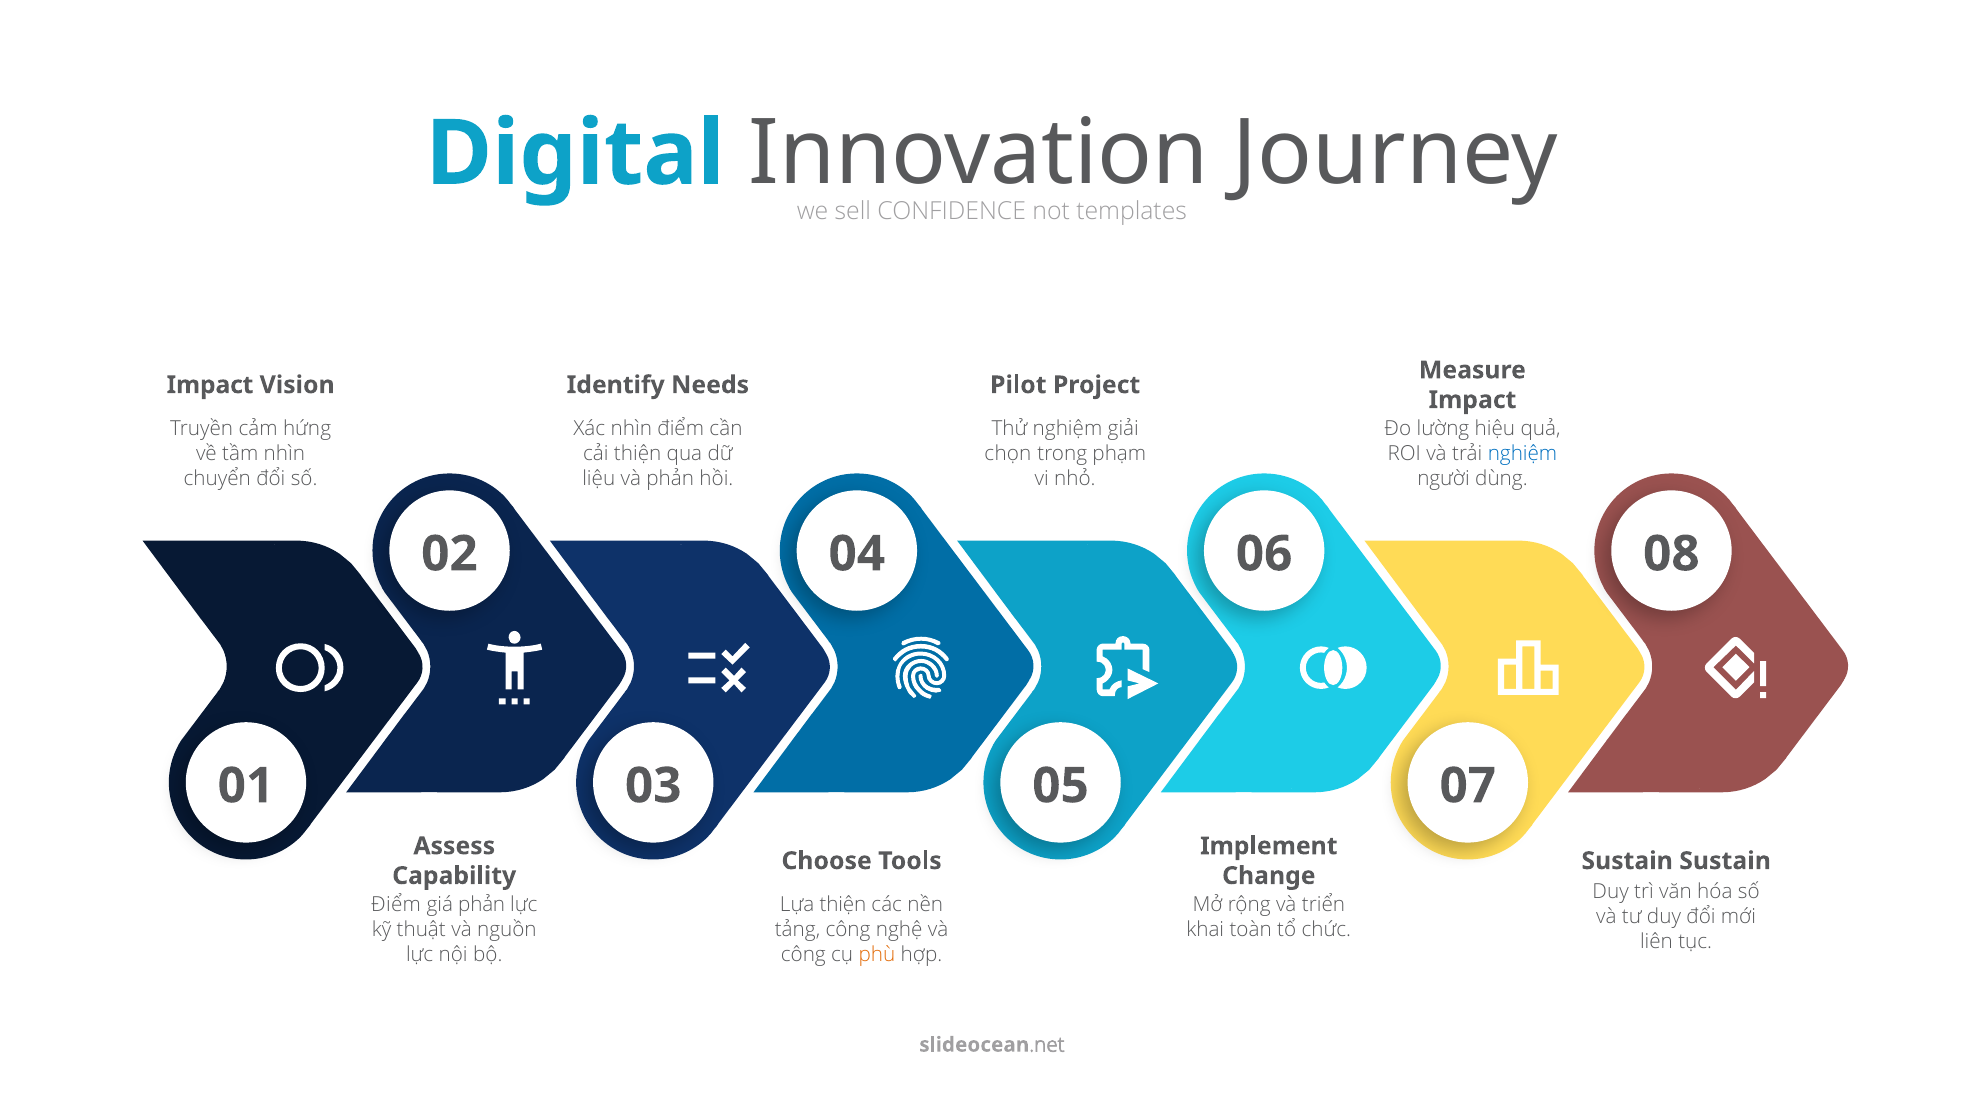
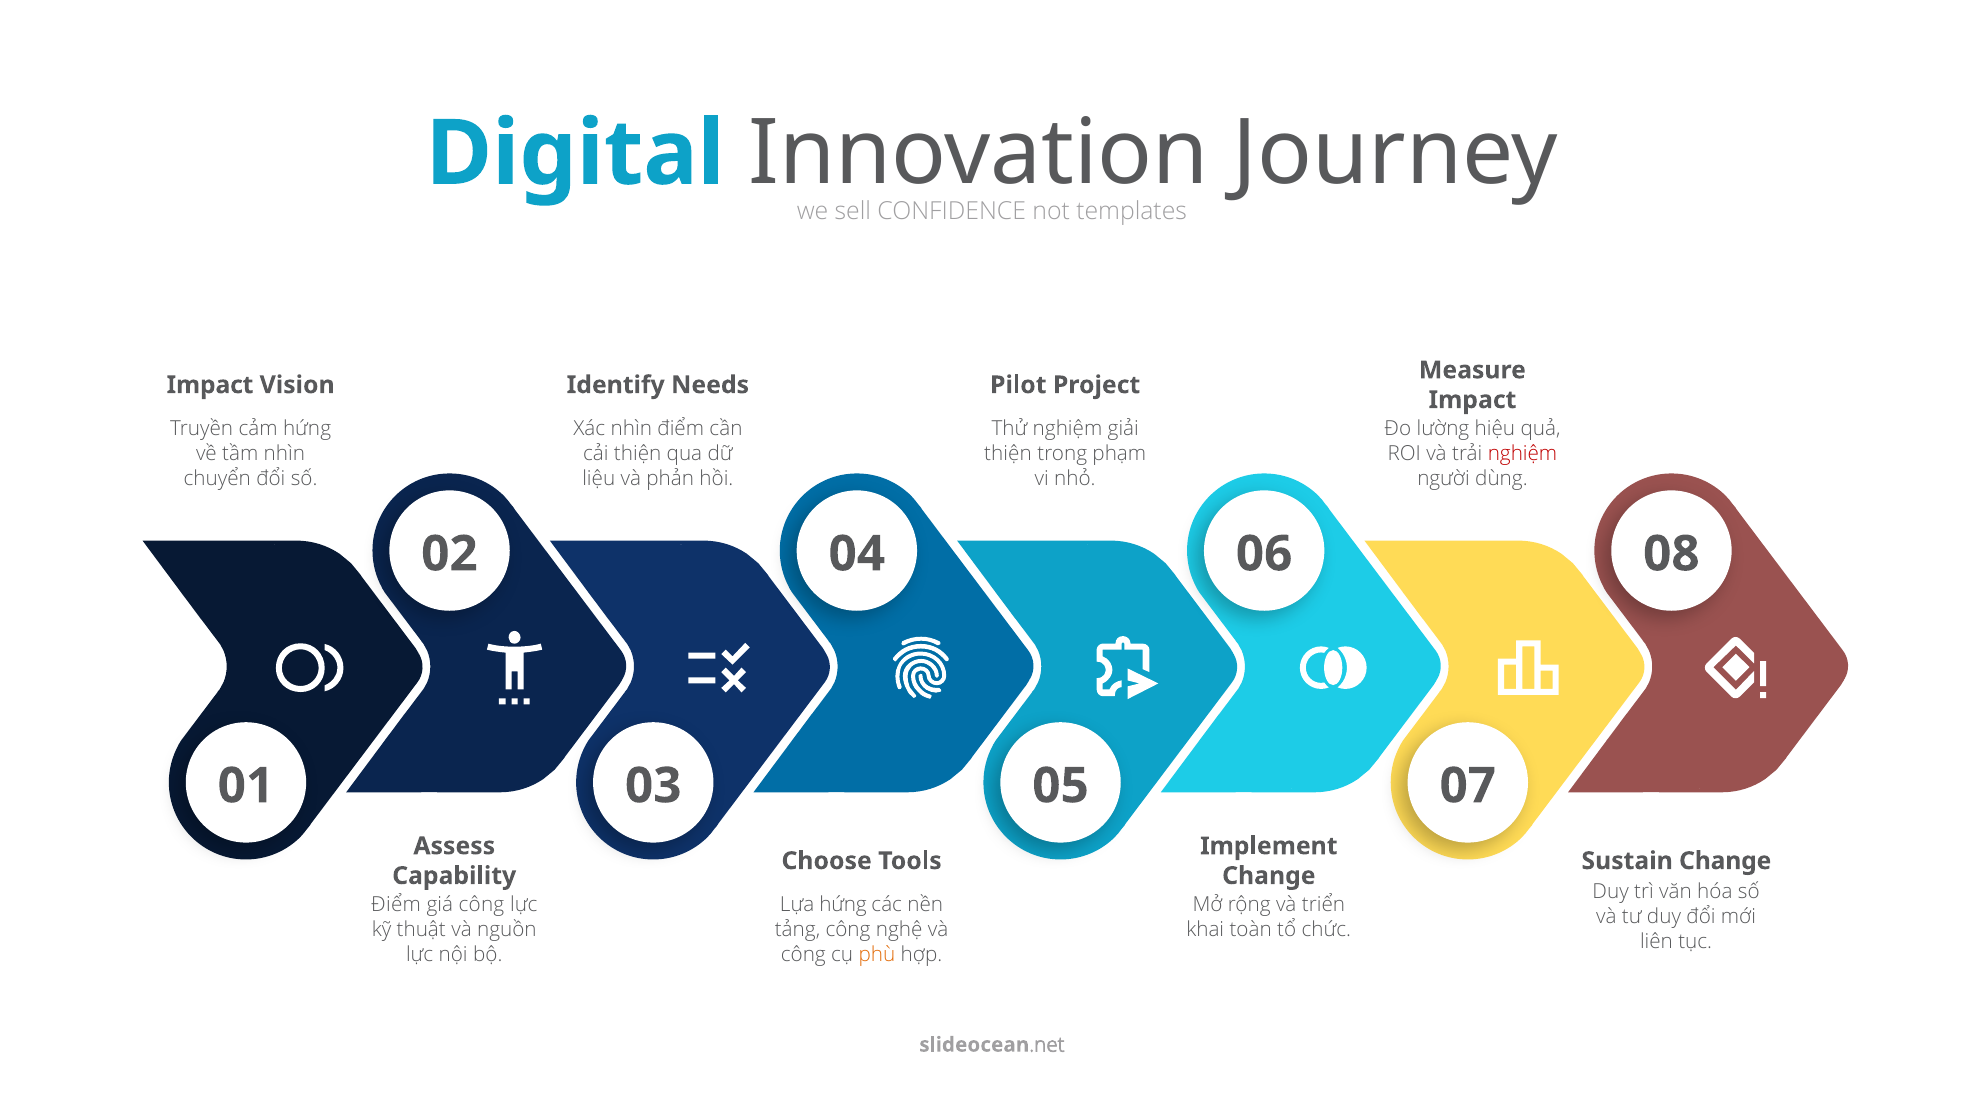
chọn: chọn -> thiện (1008, 454)
nghiệm colour: blue -> red (1522, 454)
Sustain Sustain: Sustain -> Change (1725, 861)
giá phản: phản -> công (481, 905)
Lựa thiện: thiện -> hứng (843, 905)
